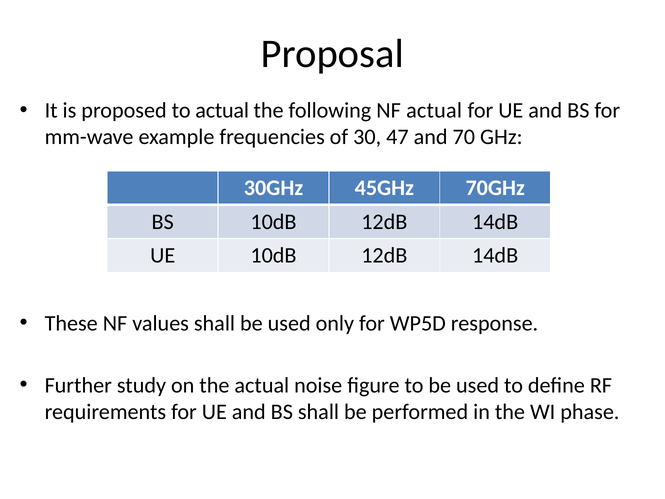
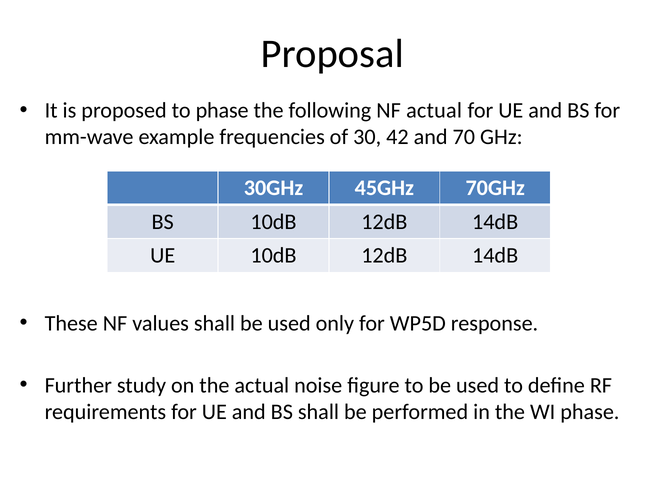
to actual: actual -> phase (222, 110)
47: 47 -> 42 (397, 137)
